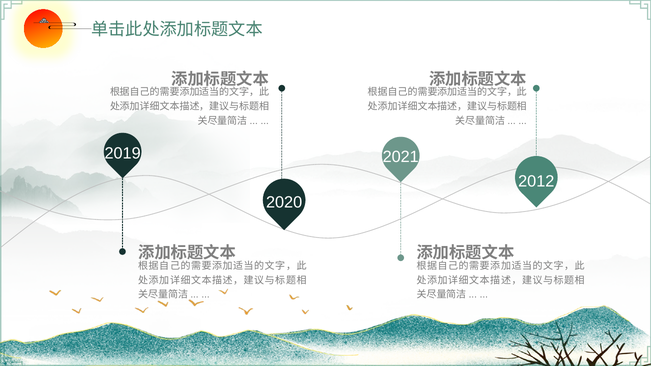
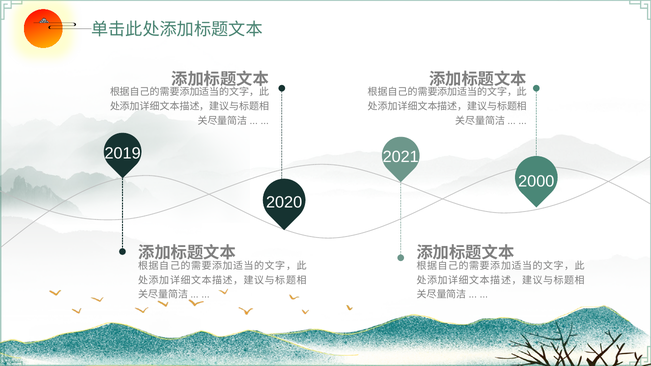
2012: 2012 -> 2000 (536, 181)
